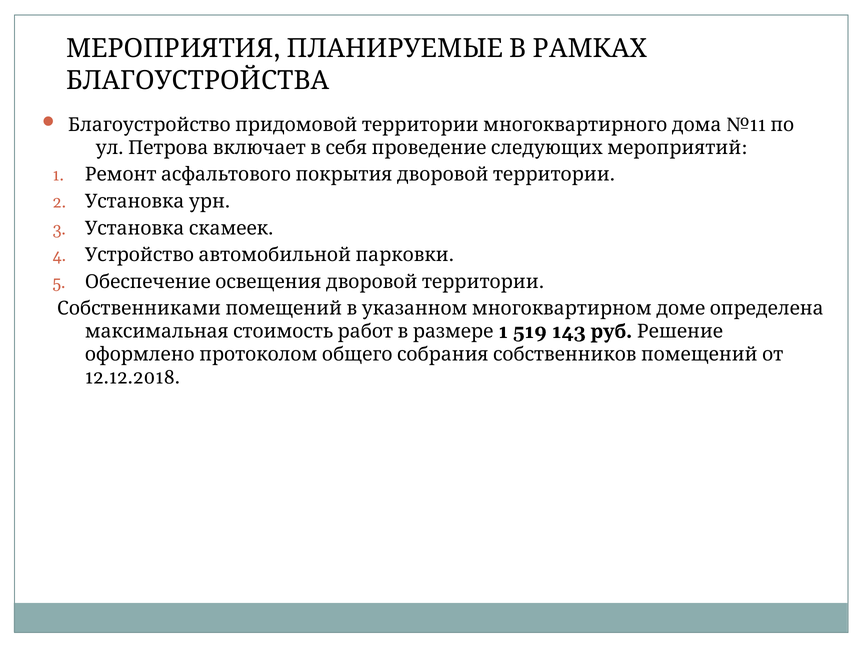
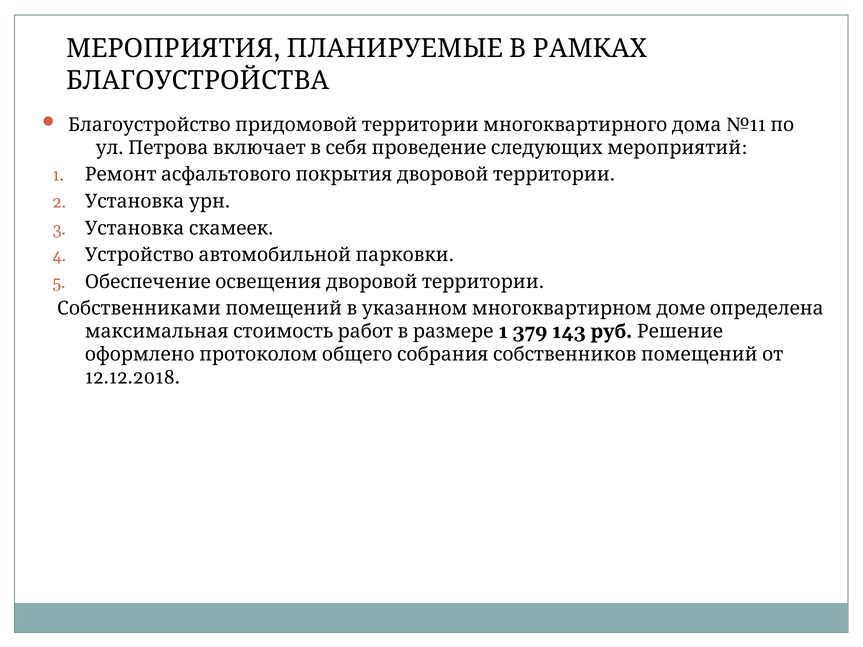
519: 519 -> 379 (530, 332)
